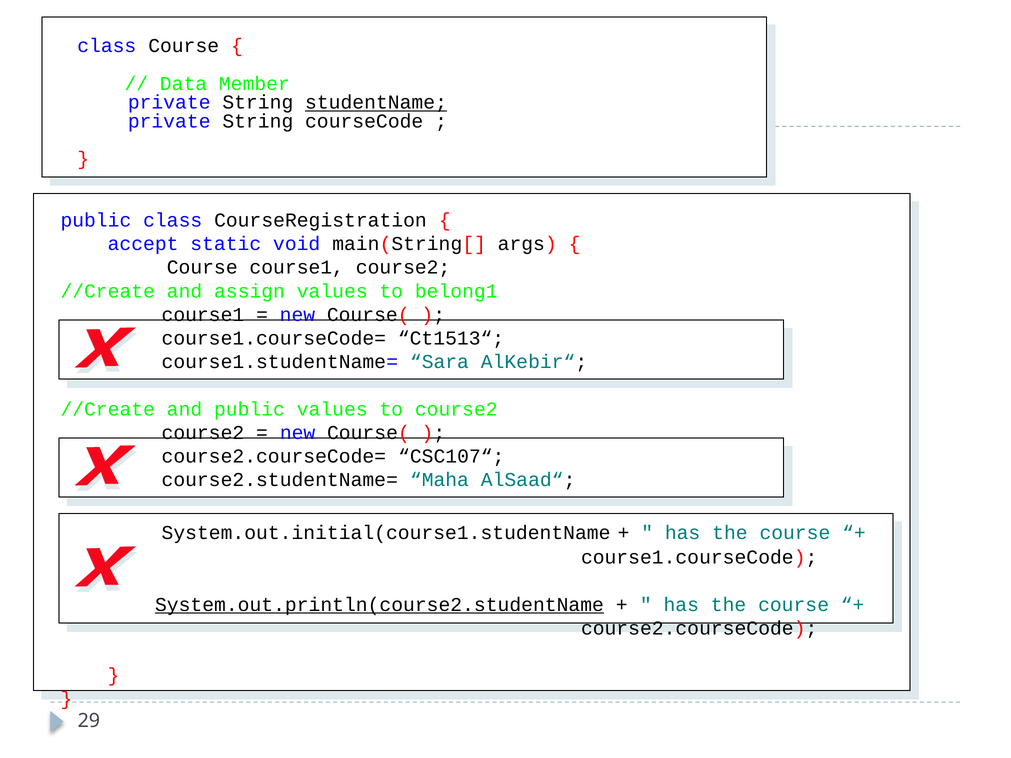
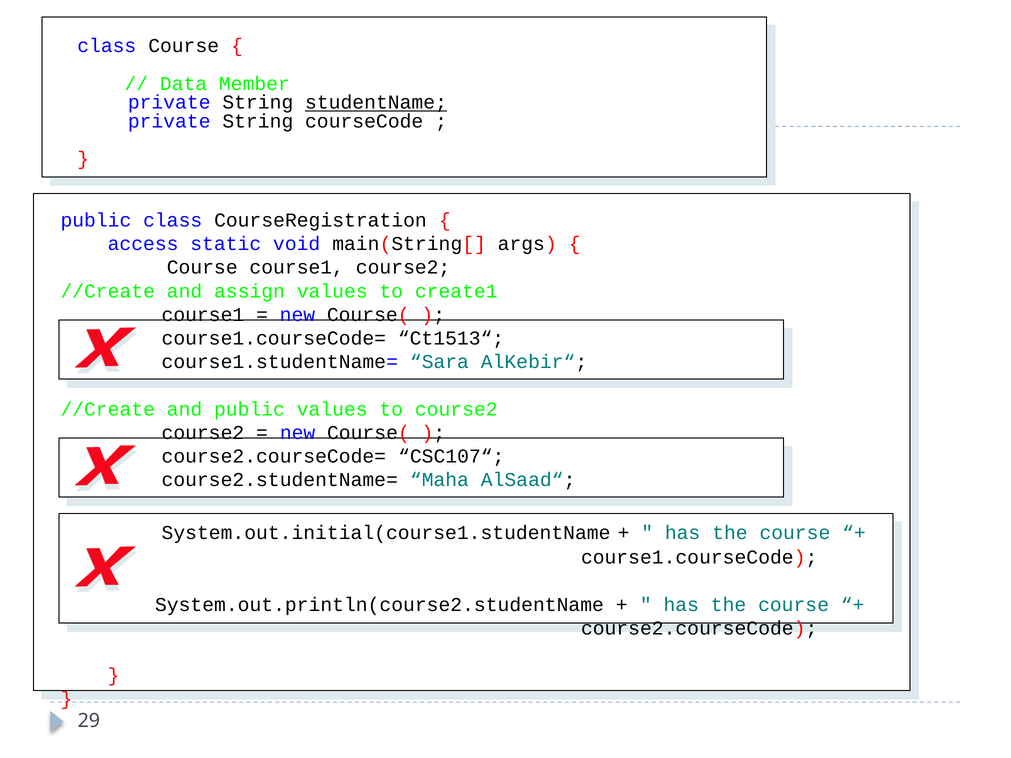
accept: accept -> access (143, 244)
belong1: belong1 -> create1 (456, 291)
System.out.println(course2.studentName underline: present -> none (379, 605)
